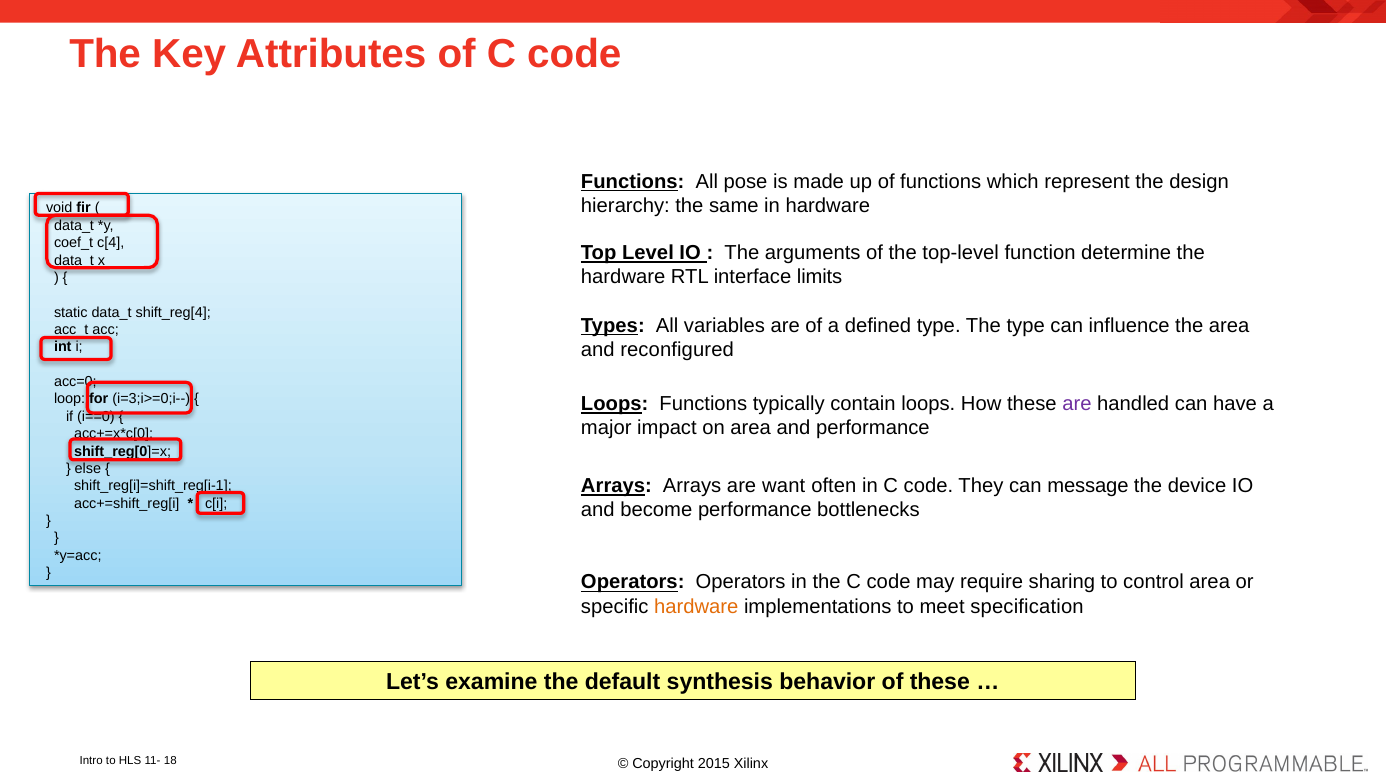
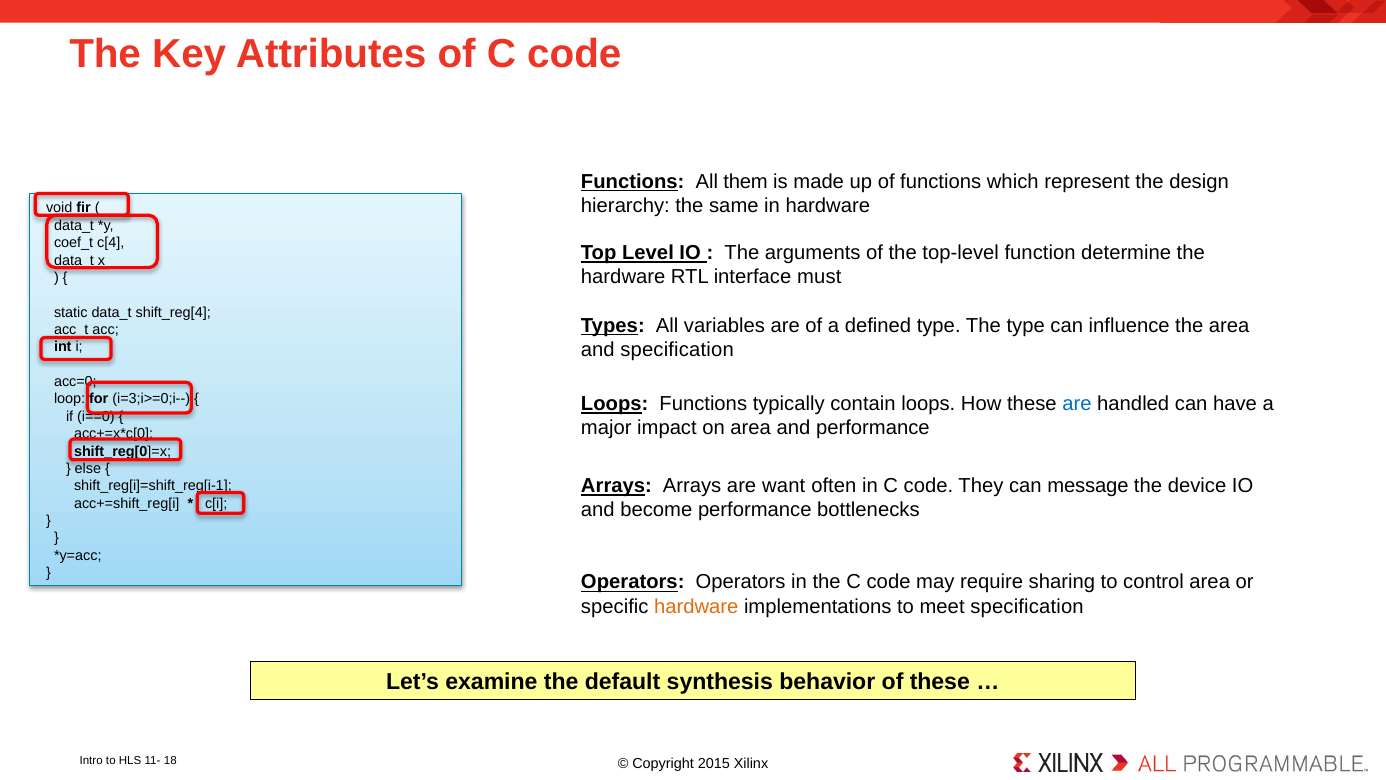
pose: pose -> them (746, 181)
limits: limits -> must (819, 277)
and reconfigured: reconfigured -> specification (677, 350)
are colour: purple -> blue (1077, 404)
